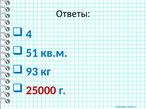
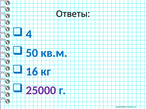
51: 51 -> 50 (32, 53)
93: 93 -> 16 (32, 72)
25000 colour: red -> purple (41, 91)
